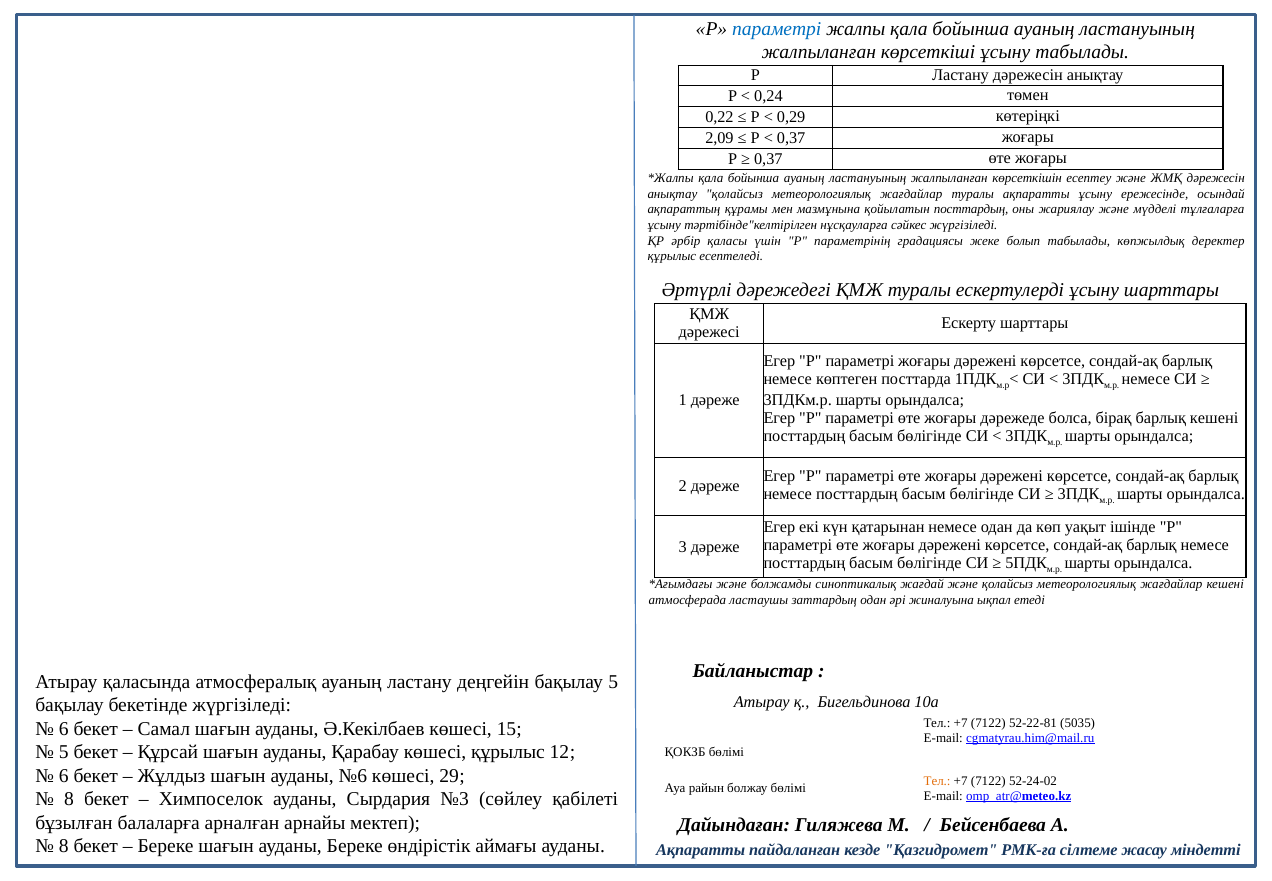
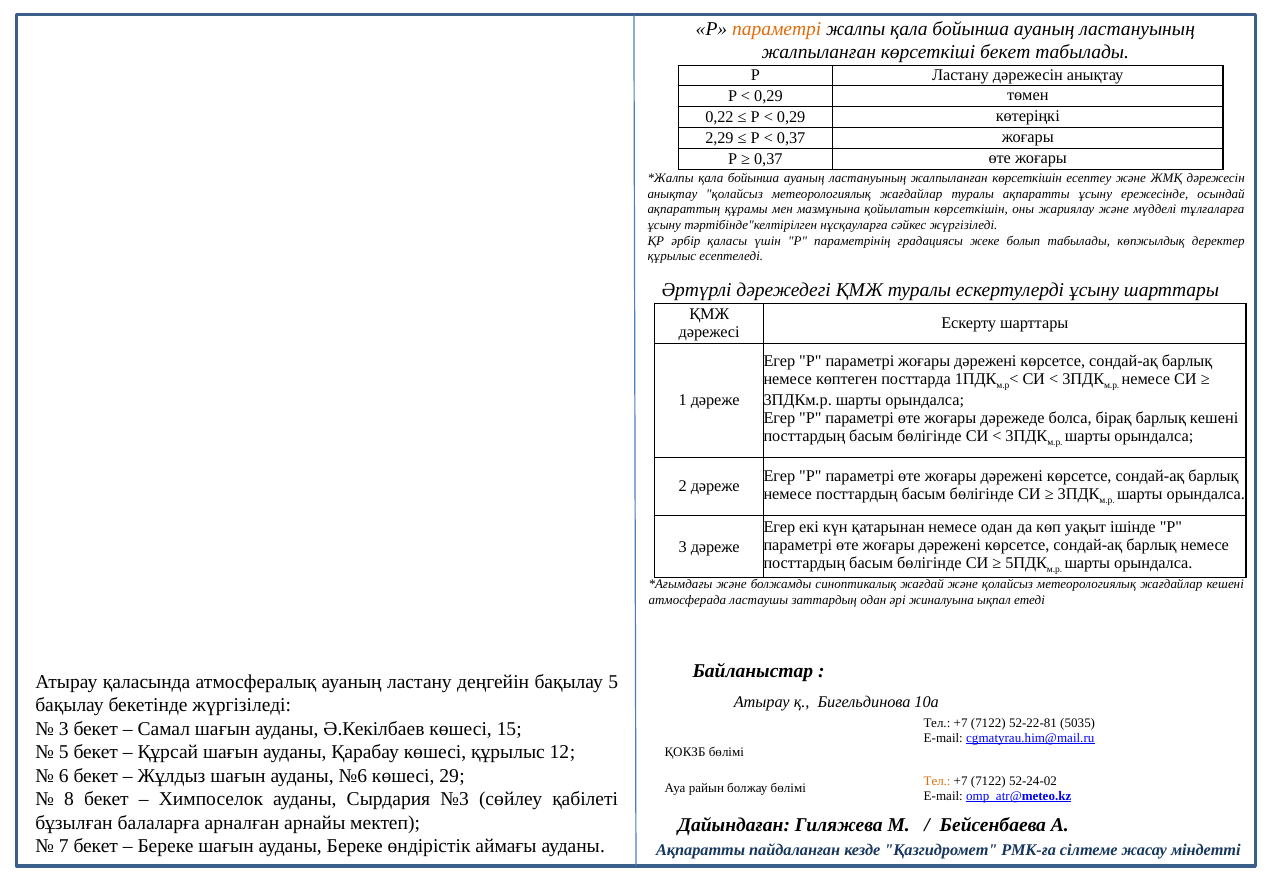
параметрі colour: blue -> orange (777, 29)
көрсеткіші ұсыну: ұсыну -> бекет (1005, 52)
0,24: 0,24 -> 0,29 (769, 96)
2,09: 2,09 -> 2,29 (719, 138)
қойылатын посттардың: посттардың -> көрсеткішін (971, 210)
6: 6 -> 3 (64, 729)
8: 8 -> 7 (64, 846)
